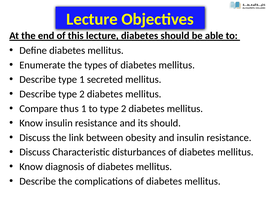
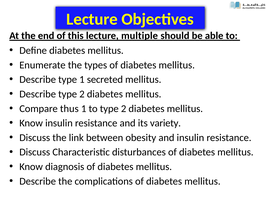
lecture diabetes: diabetes -> multiple (140, 36)
its should: should -> variety (165, 123)
